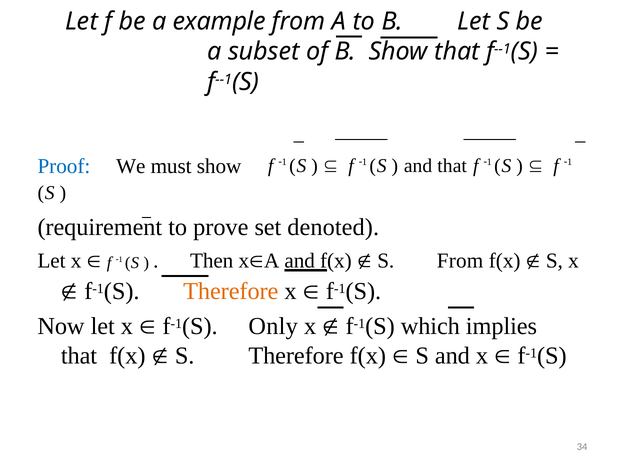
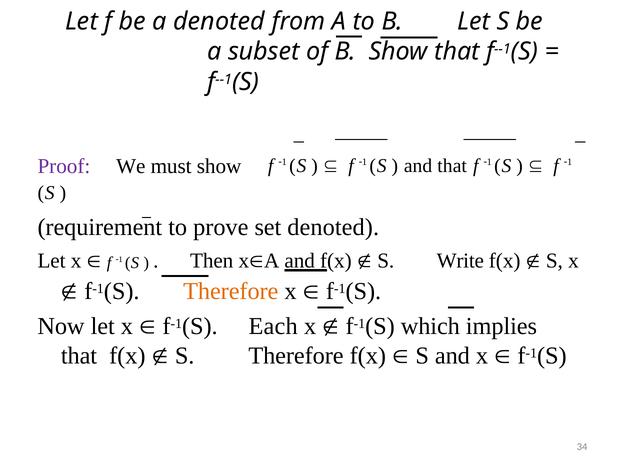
a example: example -> denoted (219, 21)
Proof colour: blue -> purple (64, 166)
S From: From -> Write (460, 261)
Only: Only -> Each (273, 326)
